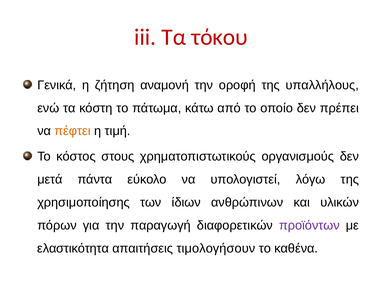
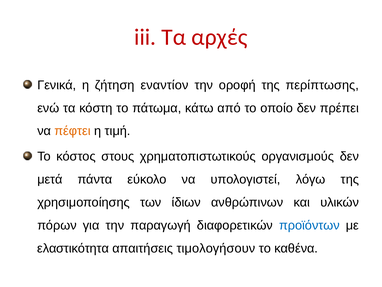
τόκου: τόκου -> αρχές (219, 37)
αναμονή: αναμονή -> εναντίον (165, 85)
υπαλλήλους: υπαλλήλους -> περίπτωσης (322, 85)
προϊόντων colour: purple -> blue (309, 225)
